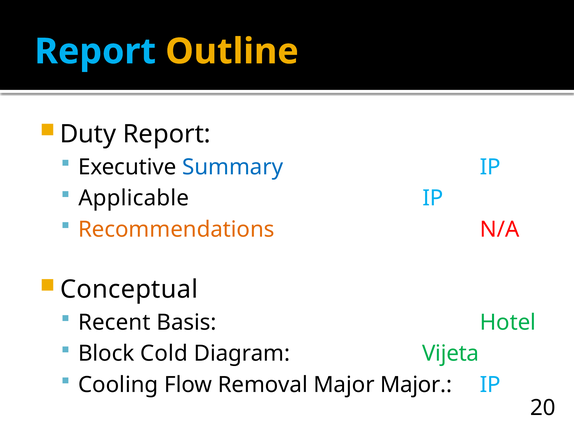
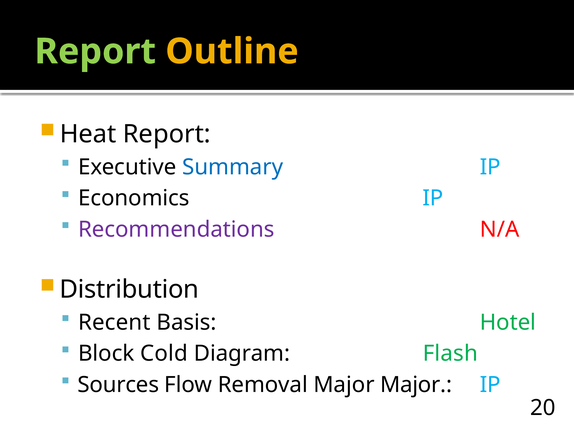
Report colour: light blue -> light green (95, 52)
Duty: Duty -> Heat (88, 134)
Applicable: Applicable -> Economics (134, 198)
Recommendations colour: orange -> purple (176, 230)
Conceptual: Conceptual -> Distribution (129, 290)
Vijeta: Vijeta -> Flash (450, 354)
Cooling: Cooling -> Sources (118, 385)
